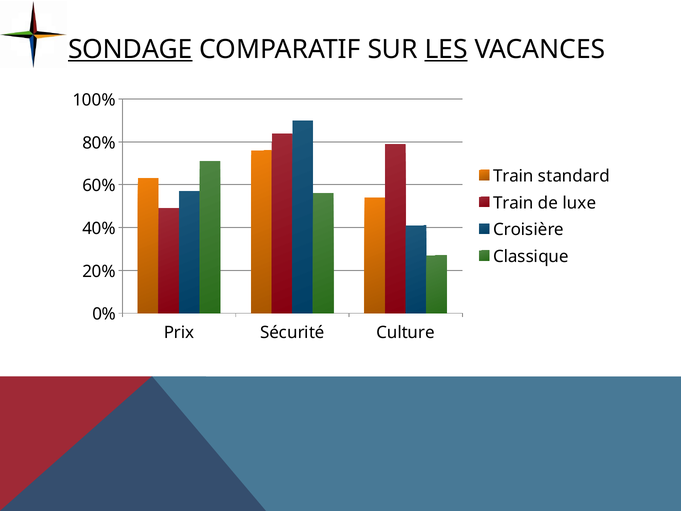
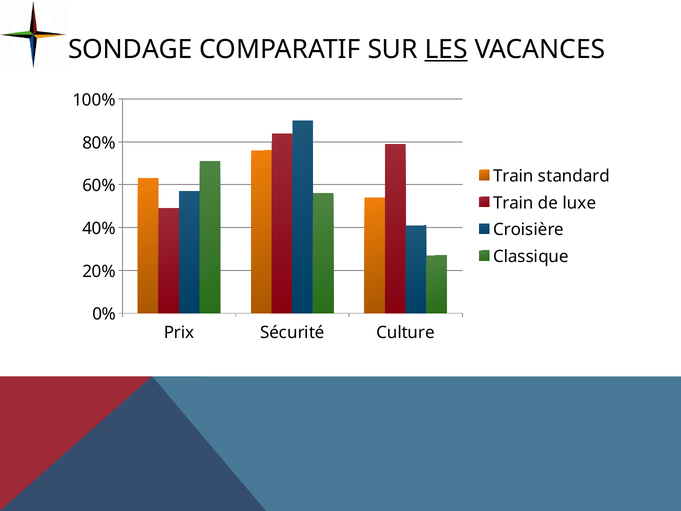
SONDAGE underline: present -> none (130, 49)
